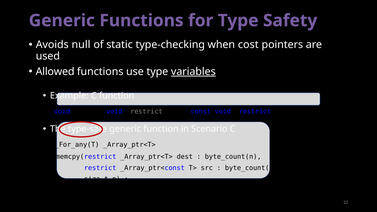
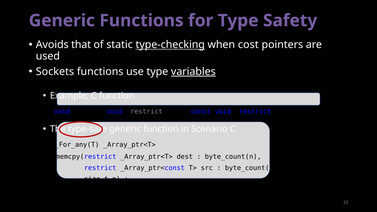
null: null -> that (81, 45)
type-checking underline: none -> present (170, 45)
Allowed: Allowed -> Sockets (55, 72)
